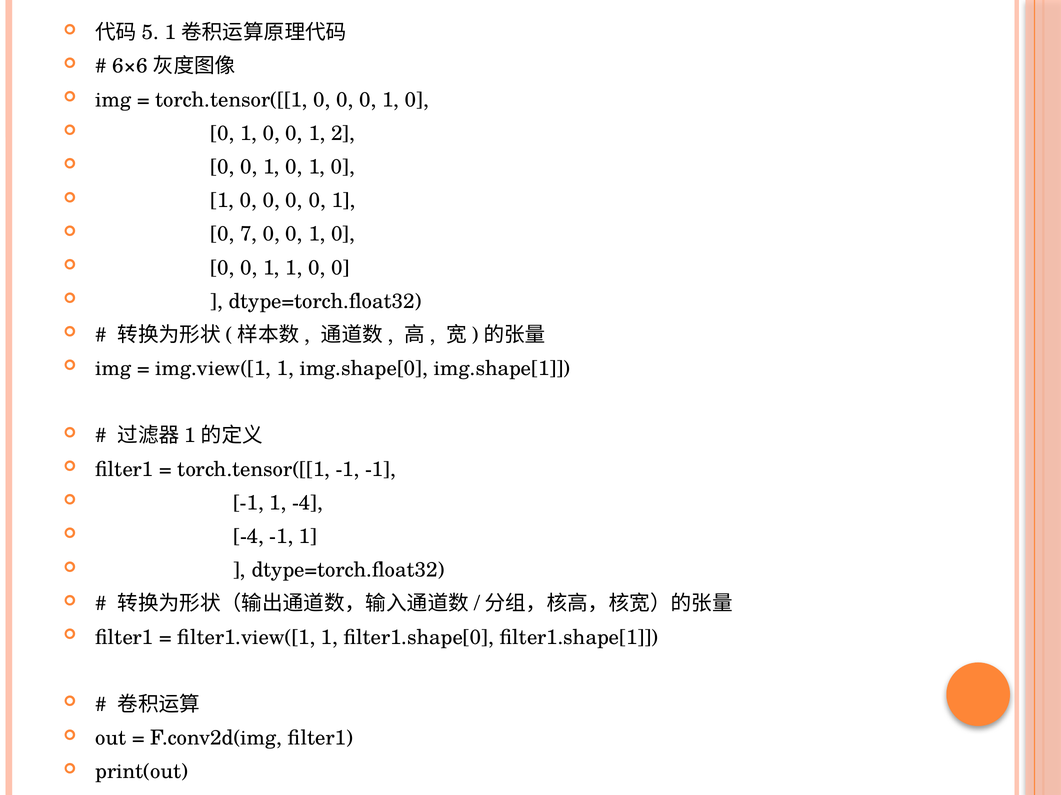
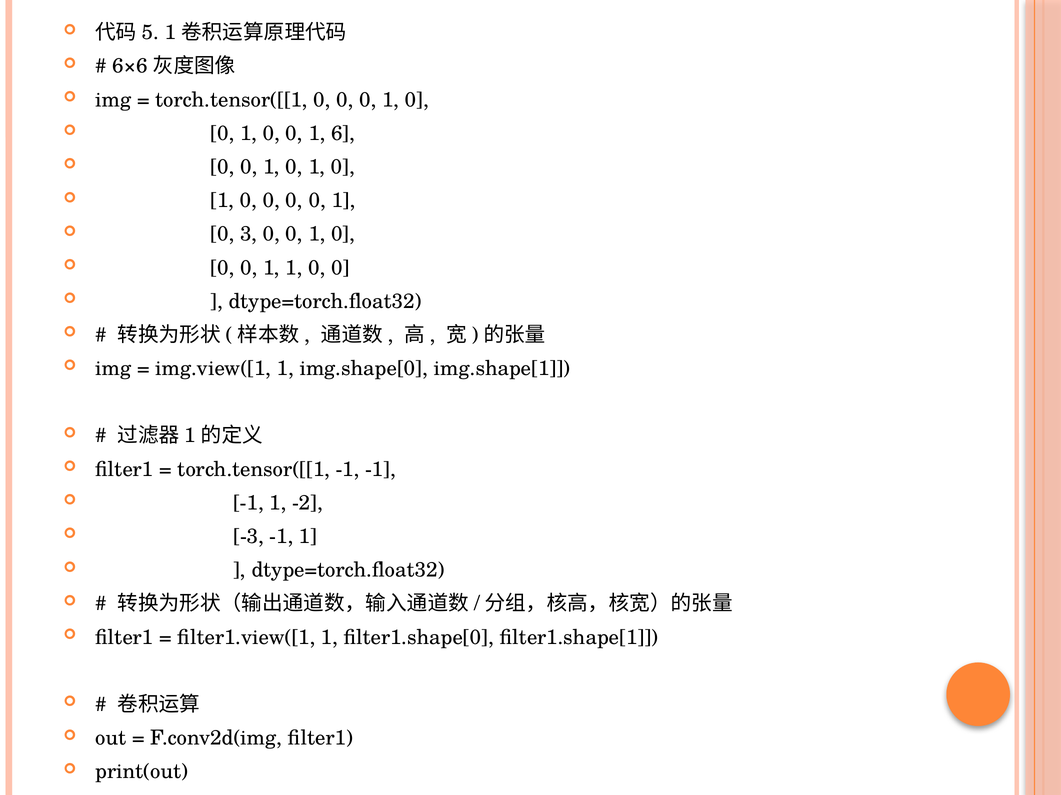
2: 2 -> 6 (343, 133)
7: 7 -> 3 (249, 234)
1 -4: -4 -> -2 (308, 503)
-4: -4 -> -3 (249, 537)
